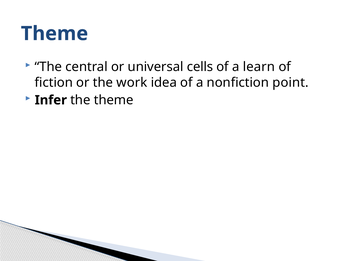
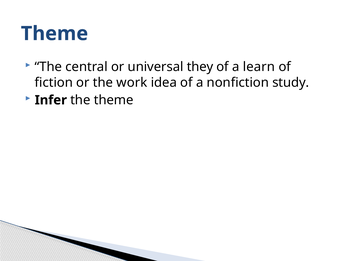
cells: cells -> they (200, 67)
point: point -> study (291, 83)
